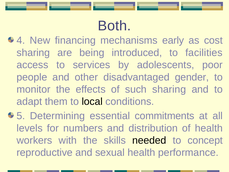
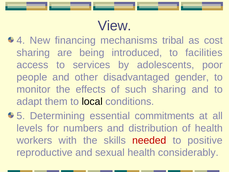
Both: Both -> View (115, 26)
early: early -> tribal (173, 40)
needed colour: black -> red (149, 140)
concept: concept -> positive (205, 140)
performance: performance -> considerably (188, 152)
